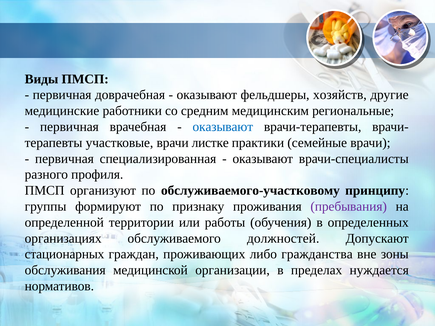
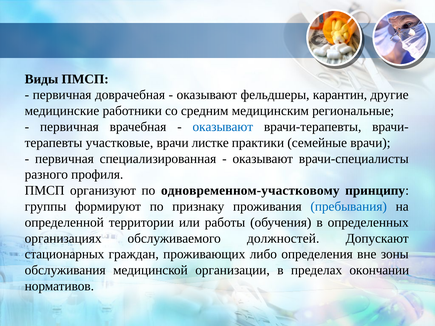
хозяйств: хозяйств -> карантин (340, 95)
обслуживаемого-участковому: обслуживаемого-участковому -> одновременном-участковому (250, 191)
пребывания colour: purple -> blue (349, 207)
гражданства: гражданства -> определения (317, 254)
нуждается: нуждается -> окончании (379, 270)
